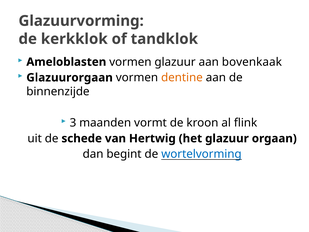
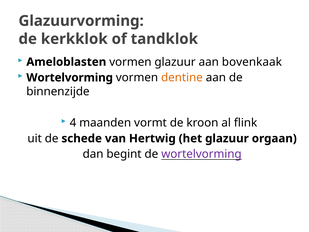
Glazuurorgaan: Glazuurorgaan -> Wortelvorming (70, 78)
3: 3 -> 4 (73, 123)
wortelvorming colour: blue -> purple (201, 154)
